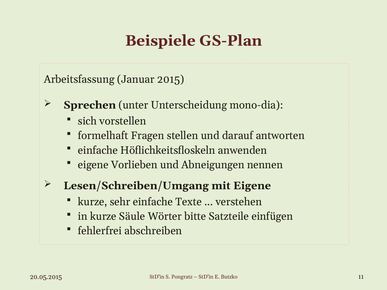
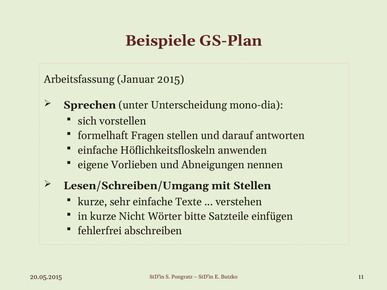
mit Eigene: Eigene -> Stellen (252, 186)
Säule: Säule -> Nicht (132, 216)
